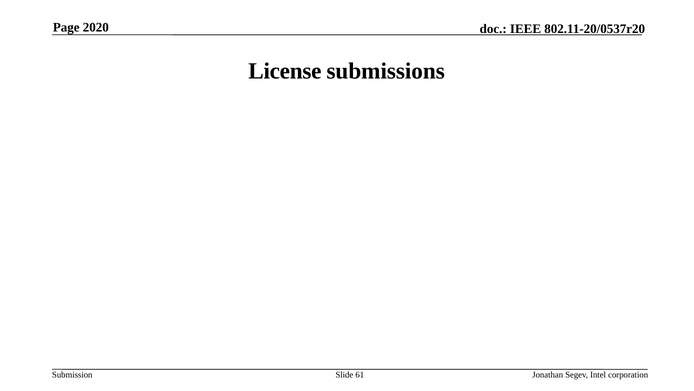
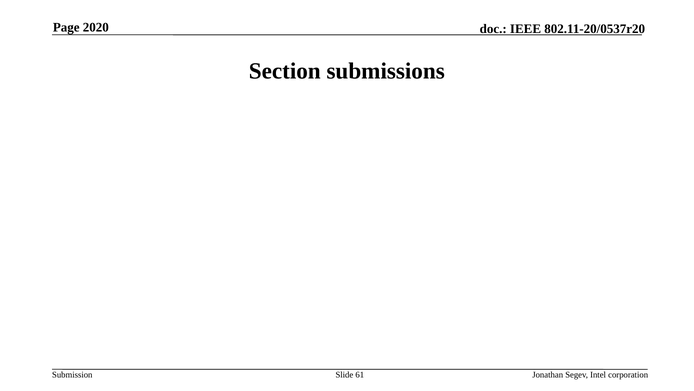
License: License -> Section (285, 71)
